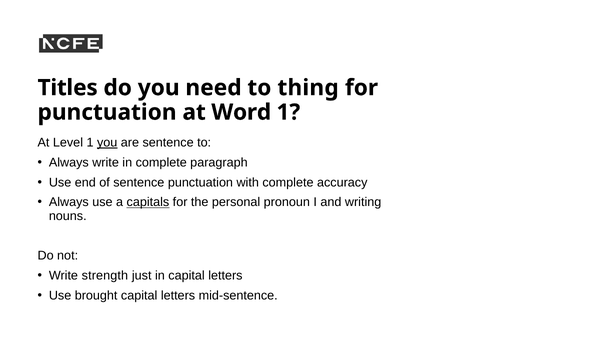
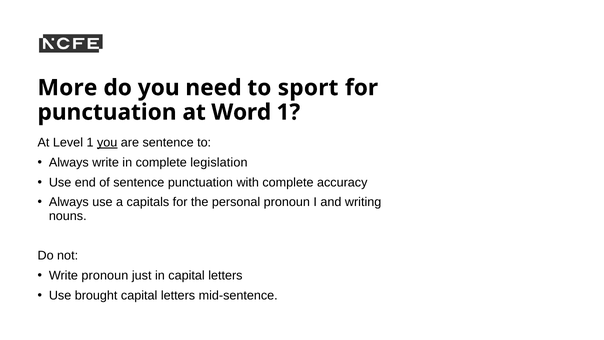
Titles: Titles -> More (67, 88)
thing: thing -> sport (308, 88)
paragraph: paragraph -> legislation (219, 162)
capitals underline: present -> none (148, 202)
Write strength: strength -> pronoun (105, 275)
